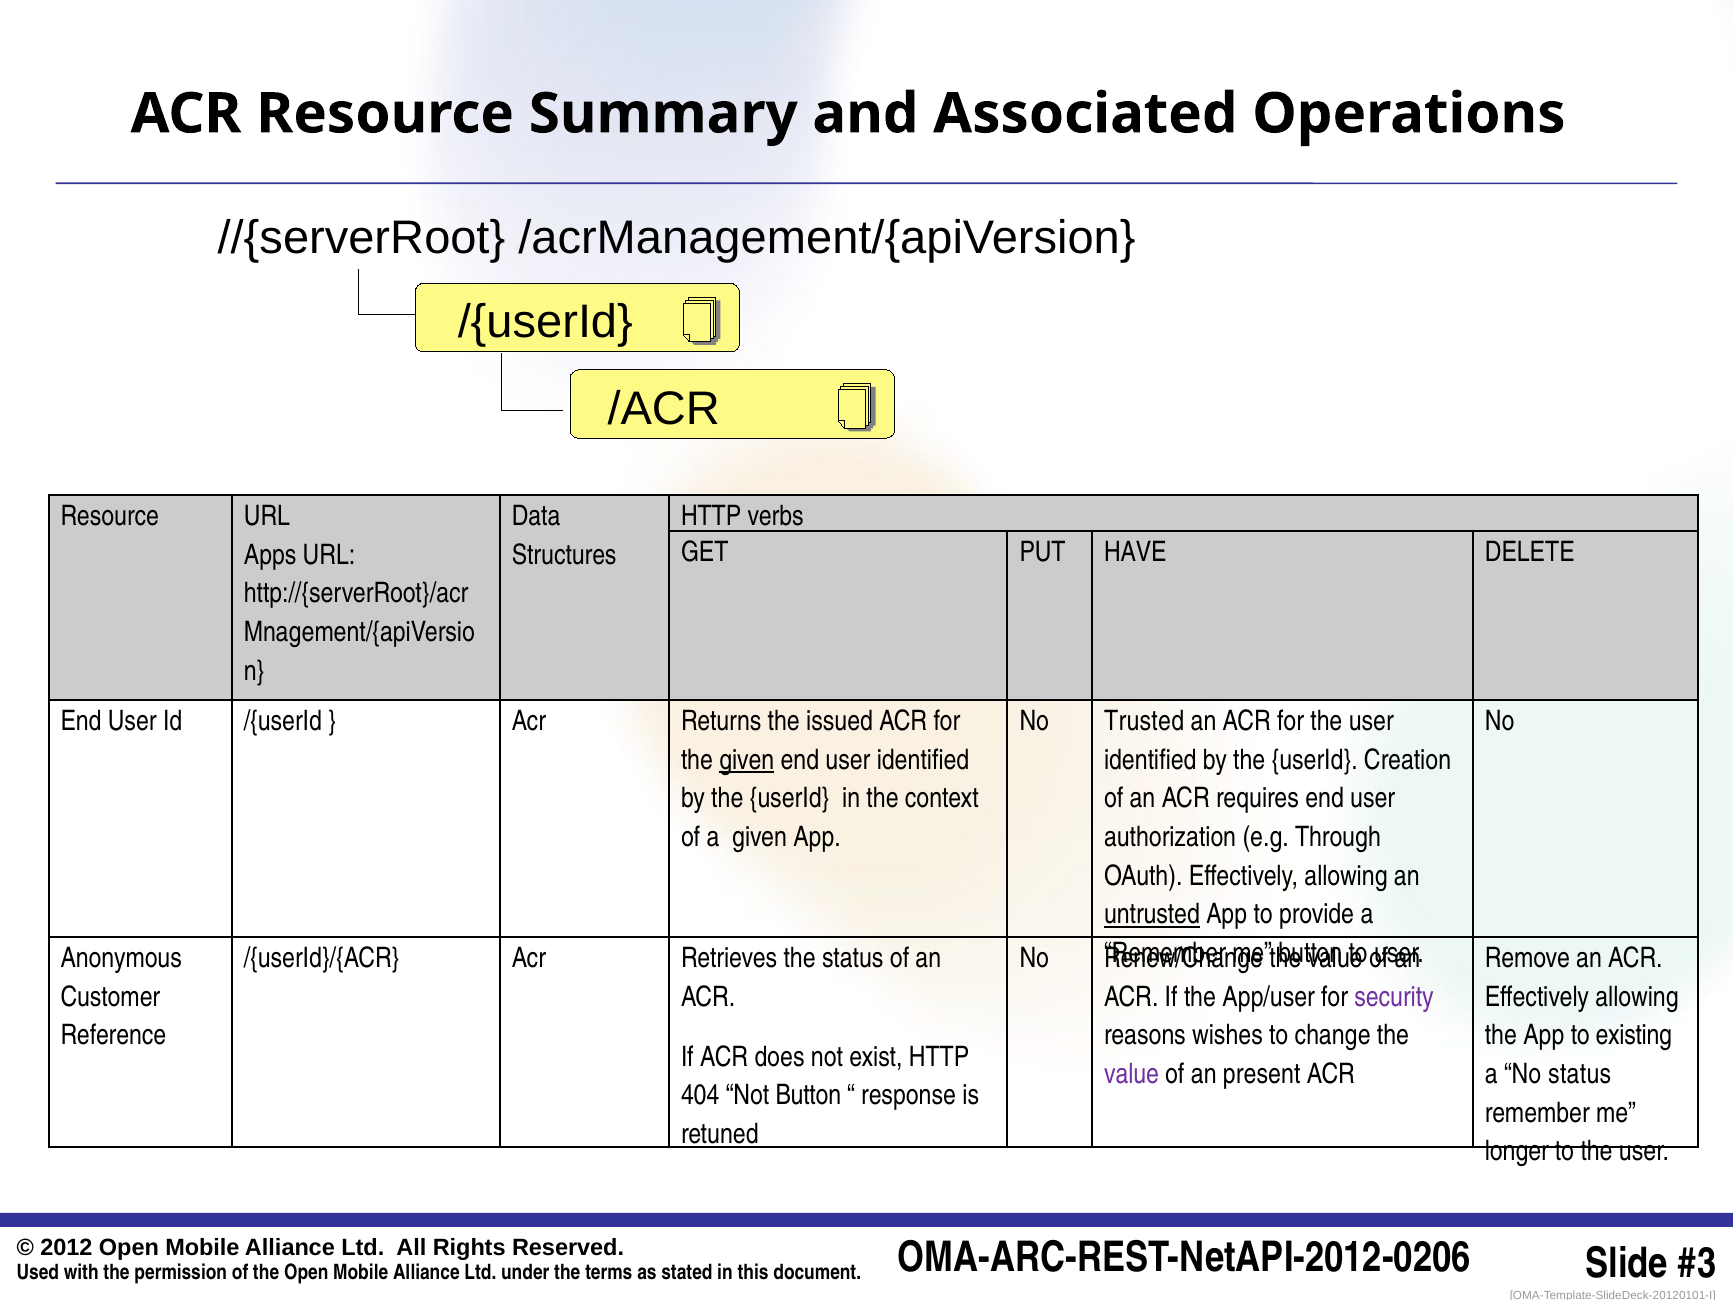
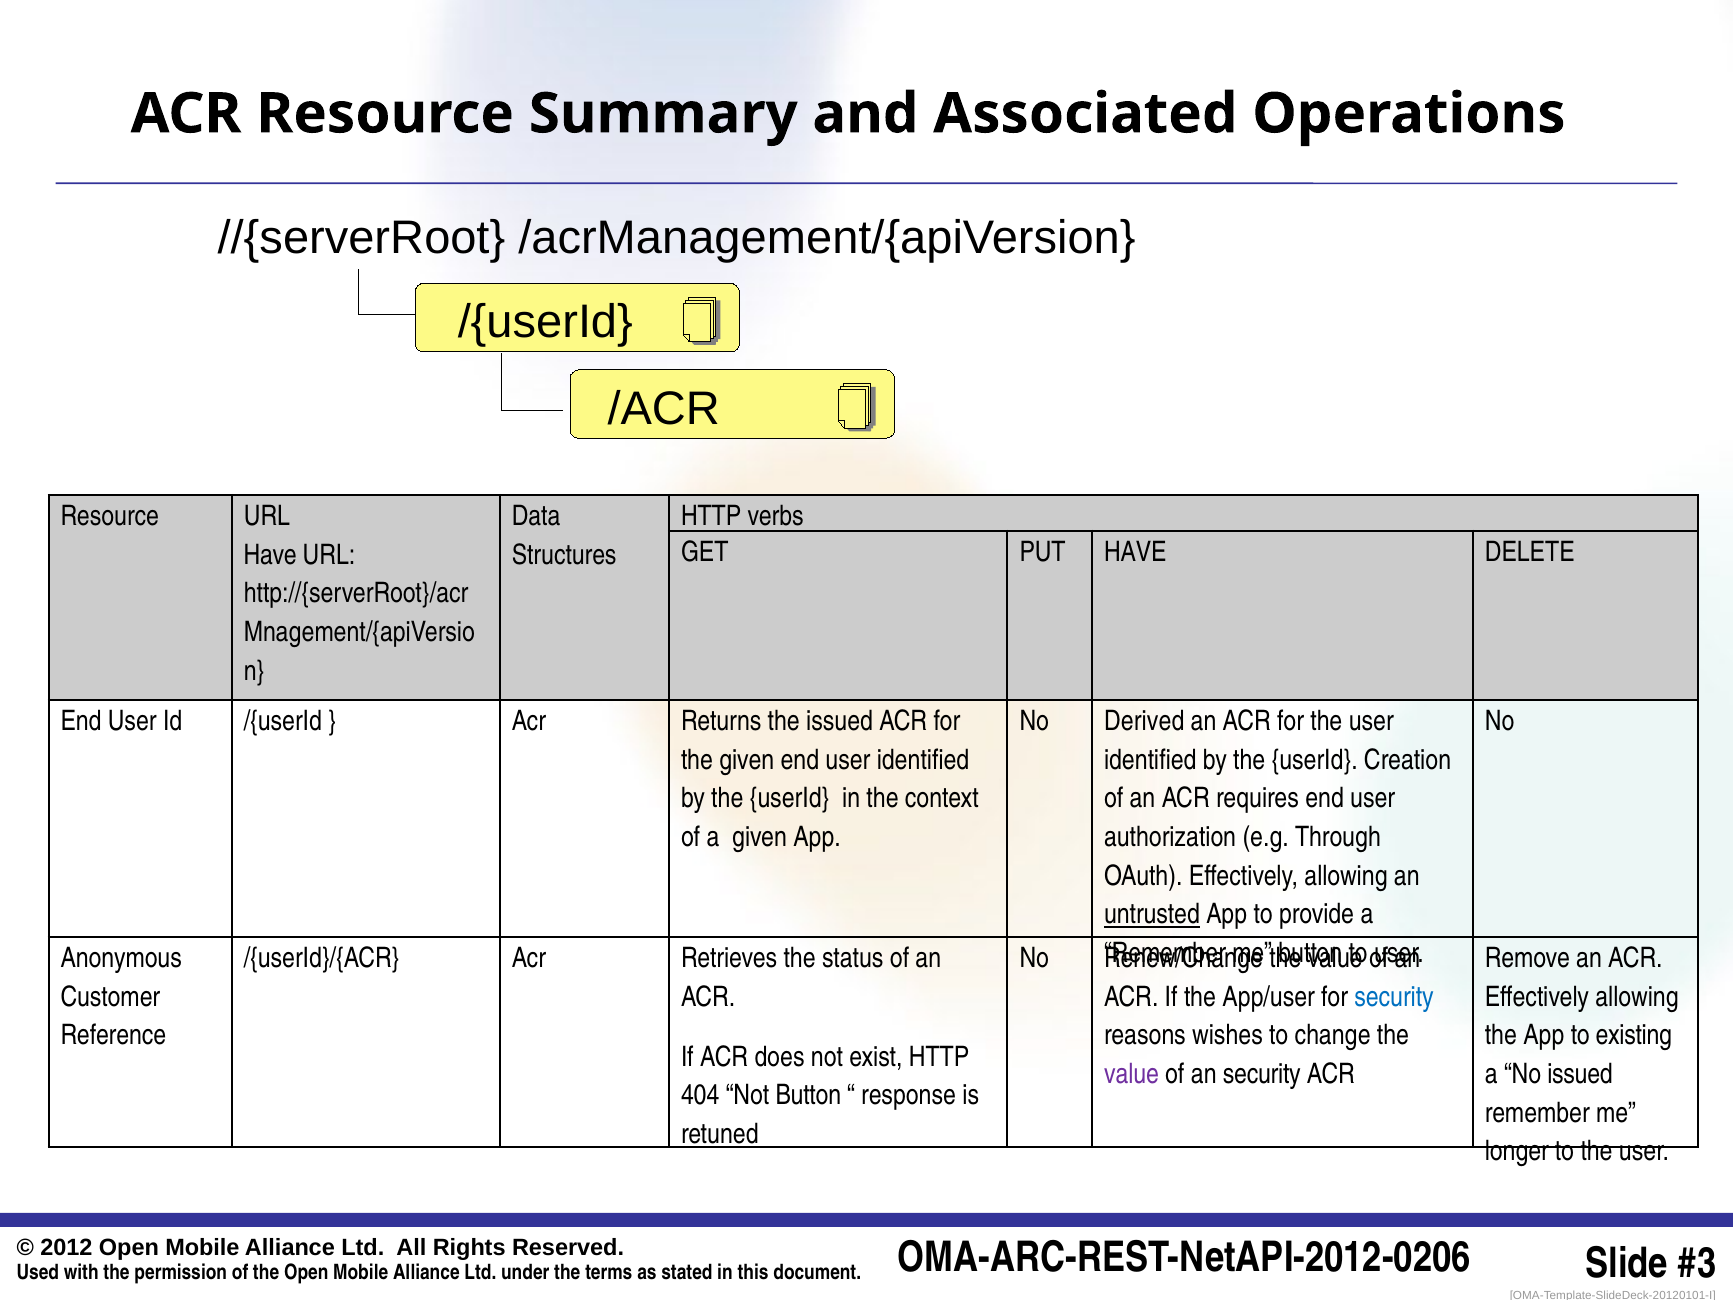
Apps: Apps -> Have (270, 555)
Trusted: Trusted -> Derived (1144, 721)
given underline: present -> none (747, 760)
security colour: purple -> blue (1394, 997)
an present: present -> security (1262, 1074)
No status: status -> issued (1580, 1074)
